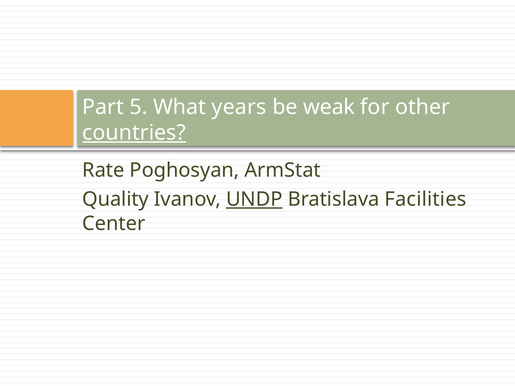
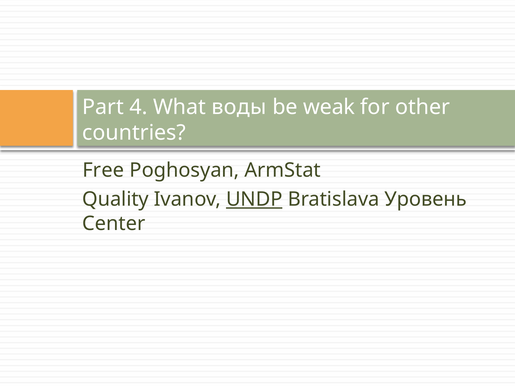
5: 5 -> 4 (139, 107)
years: years -> воды (239, 107)
countries underline: present -> none (134, 133)
Rate: Rate -> Free (103, 170)
Facilities: Facilities -> Уровень (426, 200)
